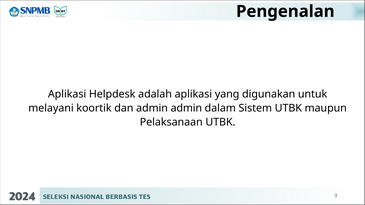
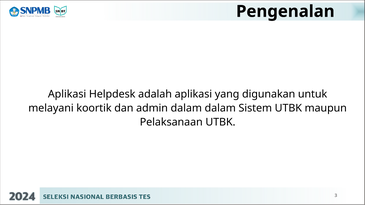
admin admin: admin -> dalam (186, 108)
